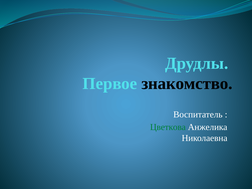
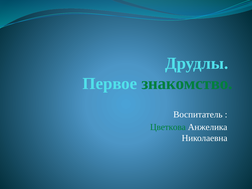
знакомство colour: black -> green (187, 84)
